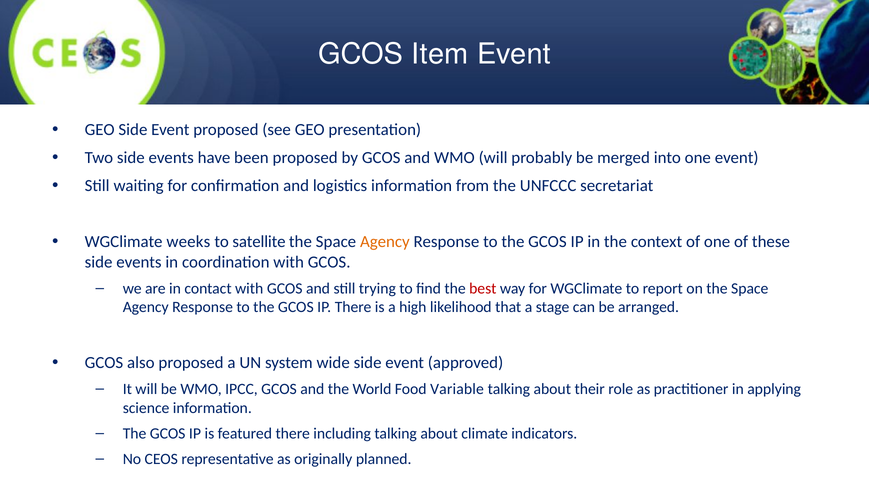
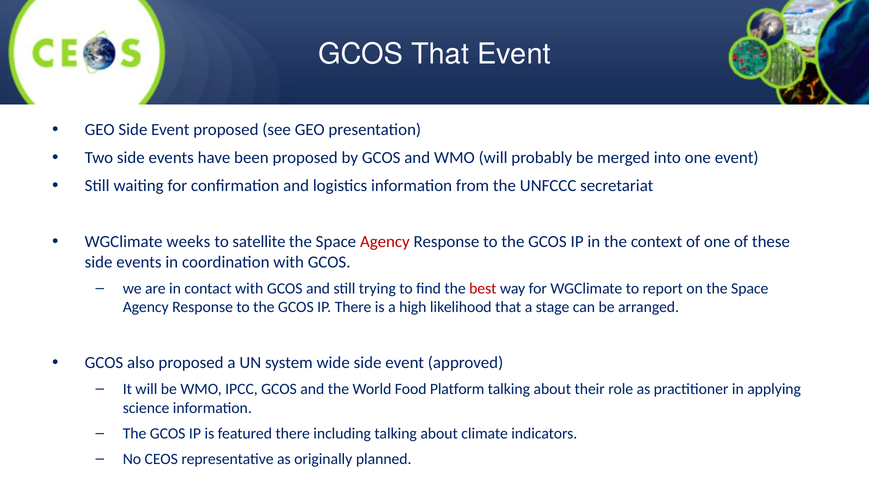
GCOS Item: Item -> That (440, 54)
Agency colour: orange -> red (385, 242)
Variable: Variable -> Platform (457, 389)
